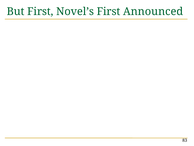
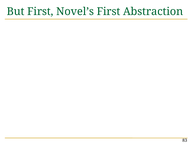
Announced: Announced -> Abstraction (153, 11)
